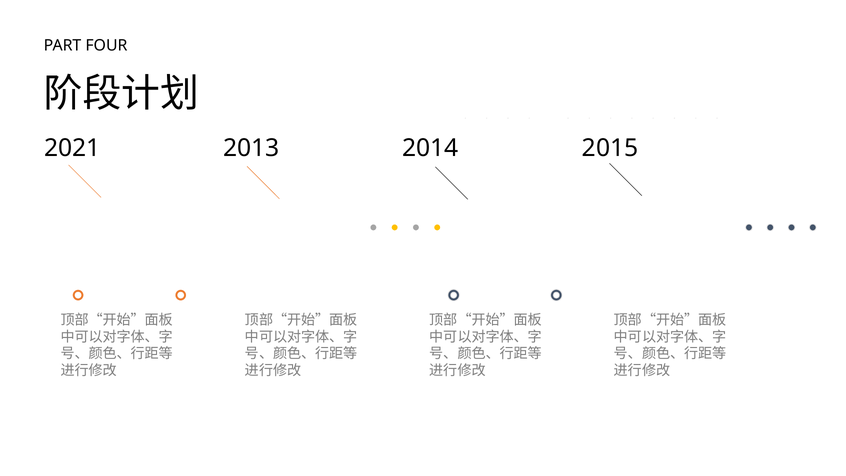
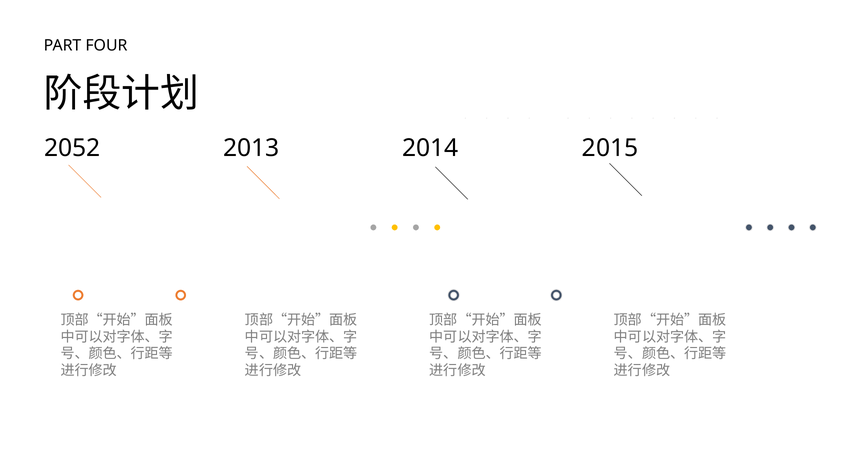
2021: 2021 -> 2052 (72, 148)
